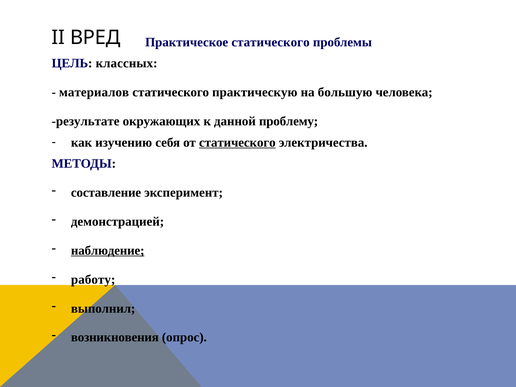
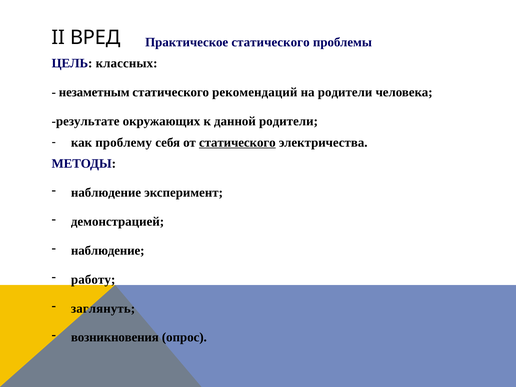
материалов: материалов -> незаметным (94, 92)
практическую: практическую -> рекомендаций (255, 92)
на большую: большую -> родители (345, 92)
данной проблему: проблему -> родители (288, 121)
изучению: изучению -> проблему (124, 142)
составление: составление -> наблюдение (106, 193)
наблюдение underline: present -> none (108, 251)
выполнил: выполнил -> заглянуть (103, 308)
